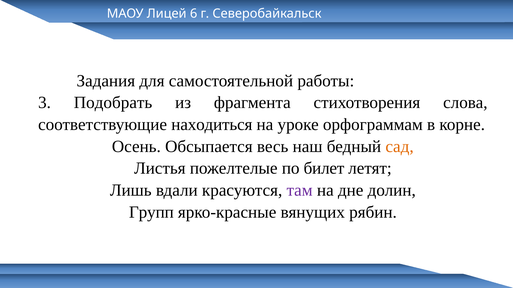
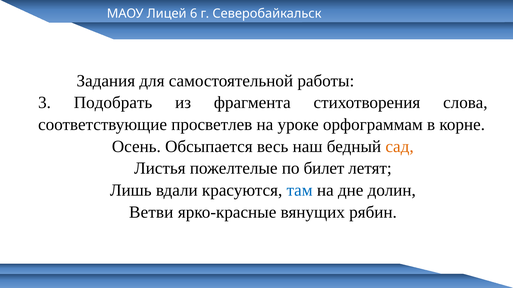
находиться: находиться -> просветлев (212, 125)
там colour: purple -> blue (300, 191)
Групп: Групп -> Ветви (151, 213)
